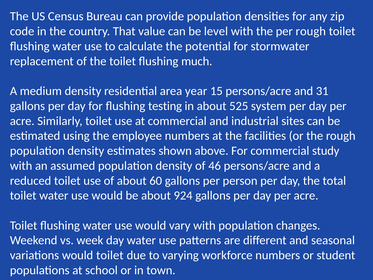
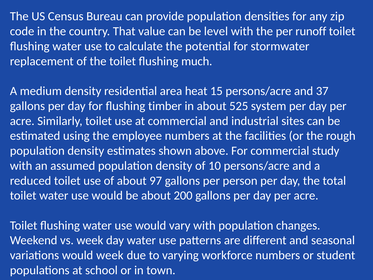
per rough: rough -> runoff (311, 31)
year: year -> heat (196, 91)
31: 31 -> 37 (322, 91)
testing: testing -> timber (165, 106)
46: 46 -> 10 (215, 166)
60: 60 -> 97 (156, 180)
924: 924 -> 200 (183, 195)
would toilet: toilet -> week (110, 255)
